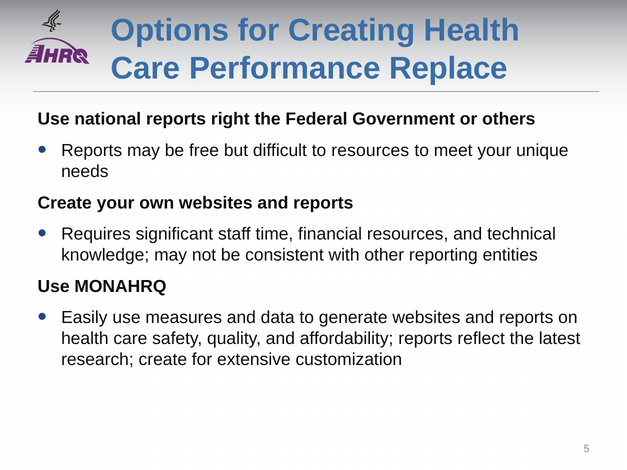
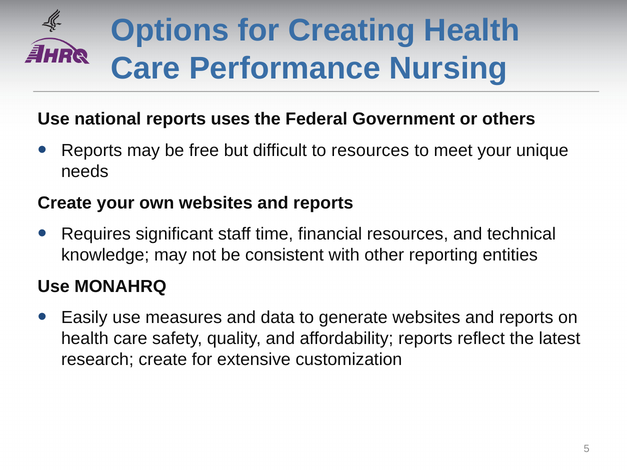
Replace: Replace -> Nursing (448, 68)
right: right -> uses (230, 119)
